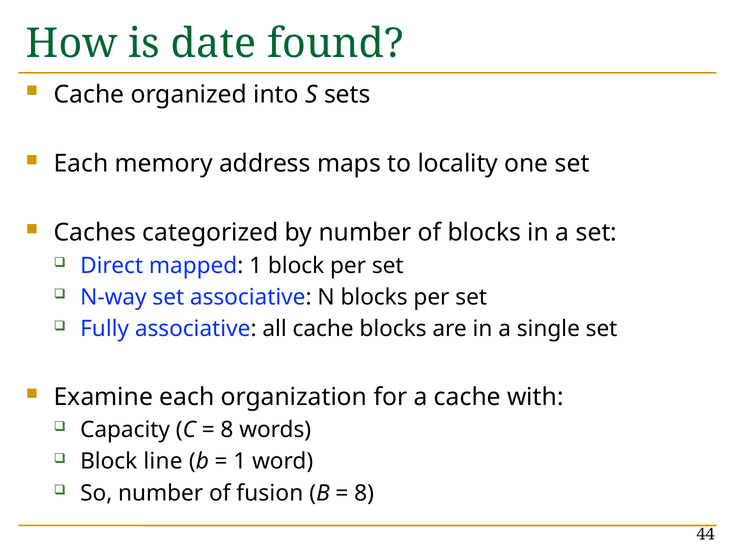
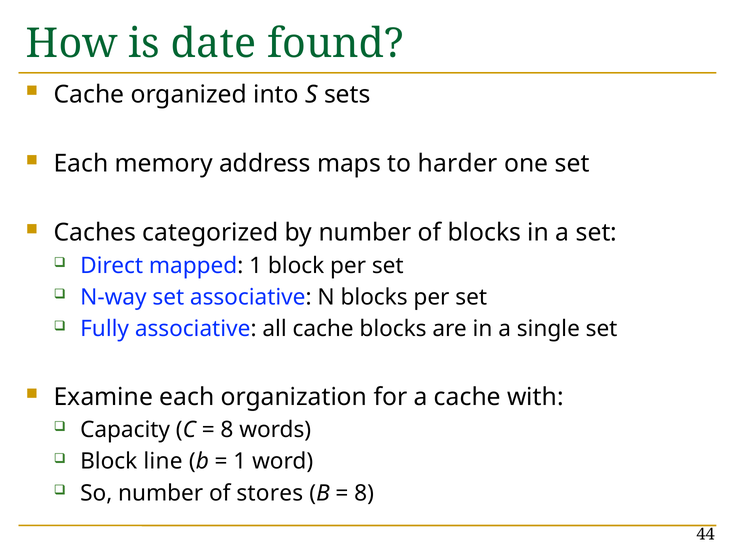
locality: locality -> harder (458, 164)
fusion: fusion -> stores (270, 493)
